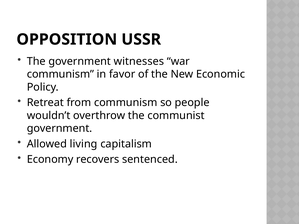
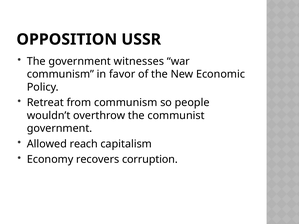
living: living -> reach (84, 144)
sentenced: sentenced -> corruption (150, 159)
